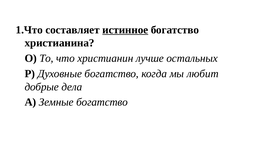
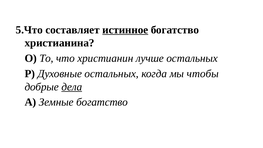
1.Что: 1.Что -> 5.Что (29, 30)
Духовные богатство: богатство -> остальных (112, 74)
любит: любит -> чтобы (203, 74)
дела underline: none -> present (72, 87)
